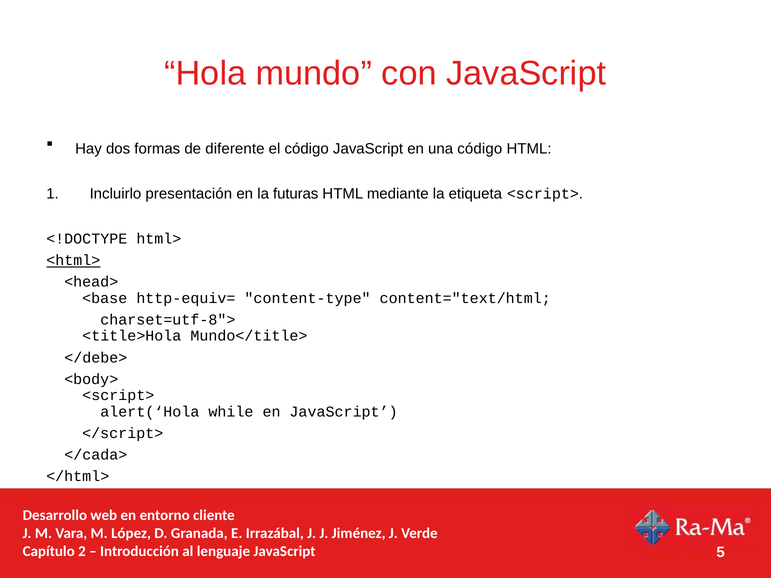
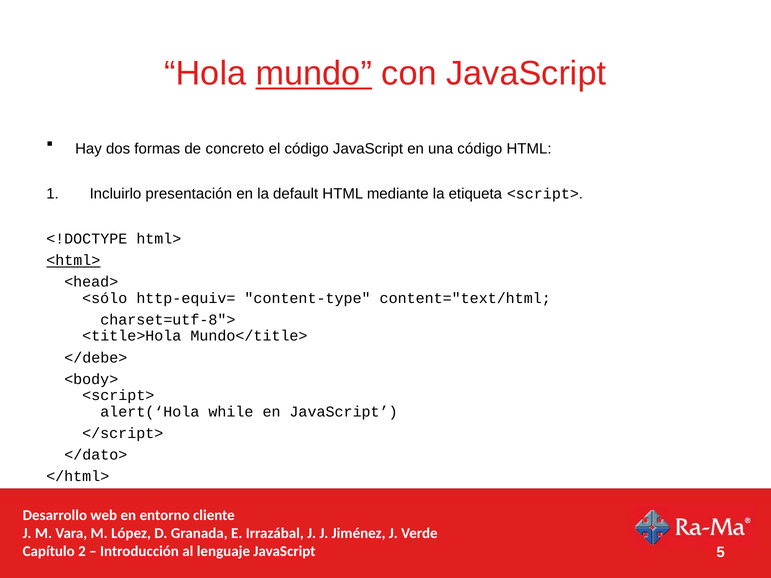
mundo underline: none -> present (314, 74)
diferente: diferente -> concreto (235, 149)
futuras: futuras -> default (296, 194)
<base: <base -> <sólo (105, 298)
</cada>: </cada> -> </dato> (96, 455)
